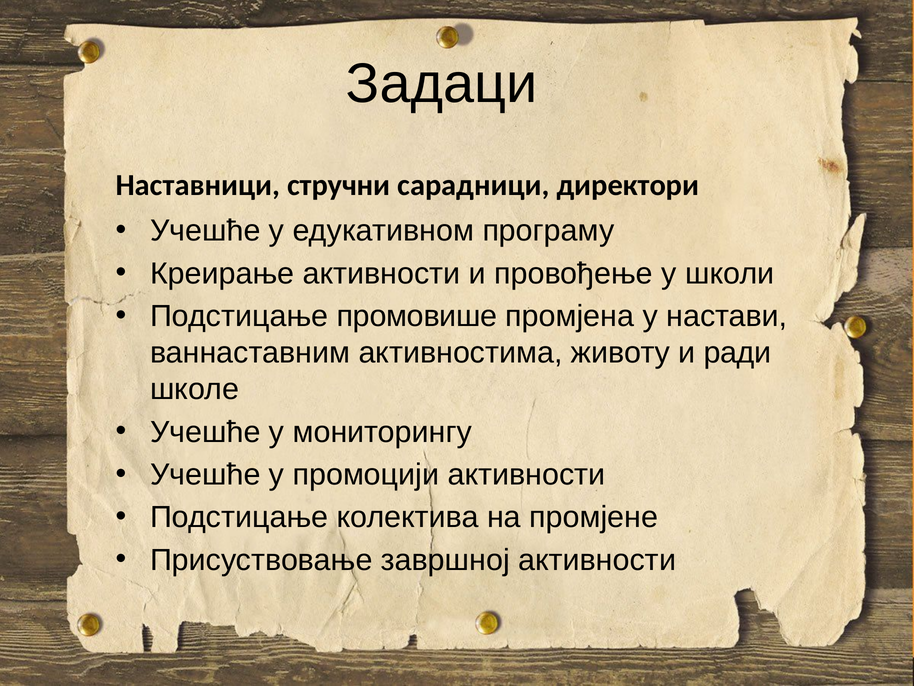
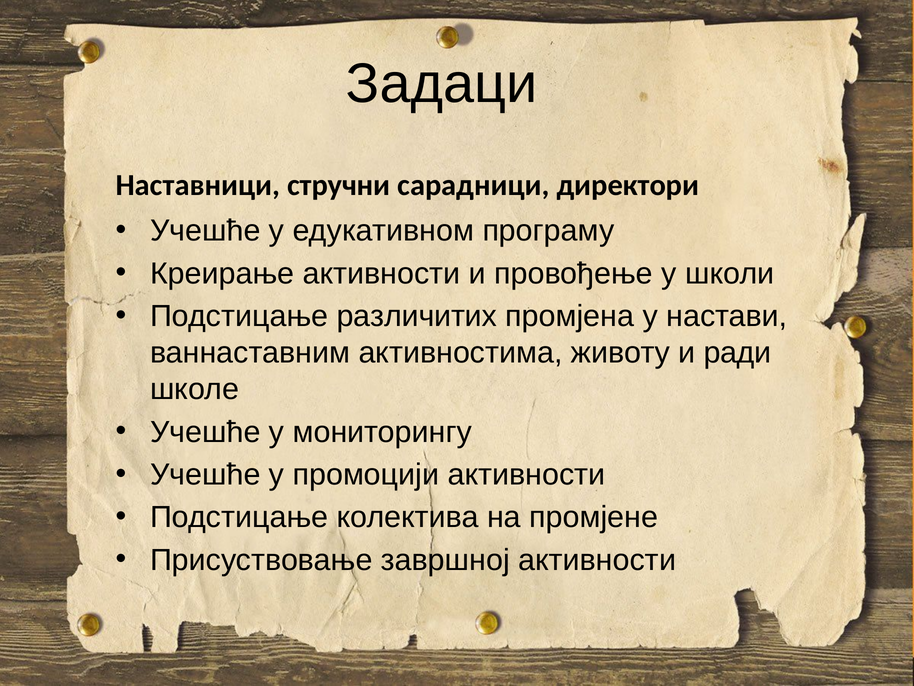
промовише: промовише -> различитих (417, 316)
